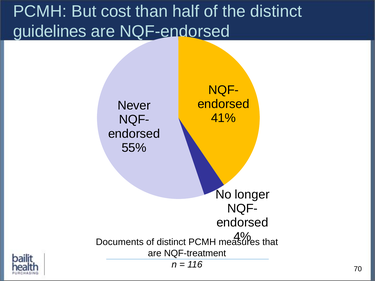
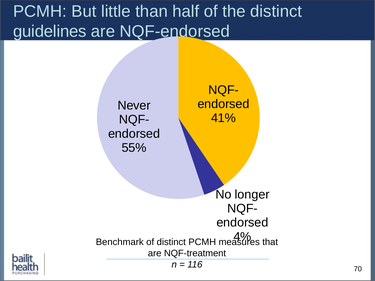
cost: cost -> little (116, 11)
Documents: Documents -> Benchmark (120, 242)
